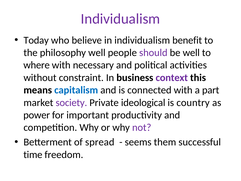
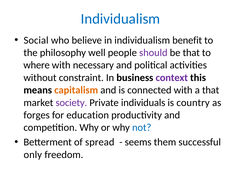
Individualism colour: purple -> blue (120, 19)
Today: Today -> Social (36, 40)
be well: well -> that (191, 53)
capitalism colour: blue -> orange (76, 90)
a part: part -> that (211, 90)
ideological: ideological -> individuals (143, 102)
power: power -> forges (37, 115)
important: important -> education (88, 115)
not colour: purple -> blue (142, 127)
time: time -> only (33, 154)
